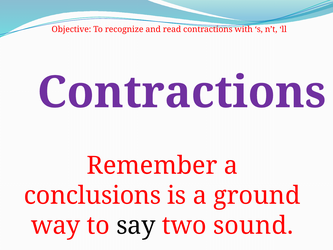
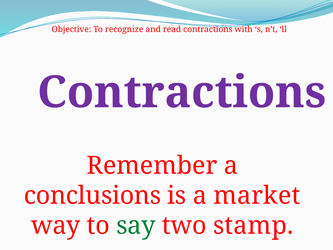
ground: ground -> market (257, 195)
say colour: black -> green (136, 225)
sound: sound -> stamp (253, 225)
